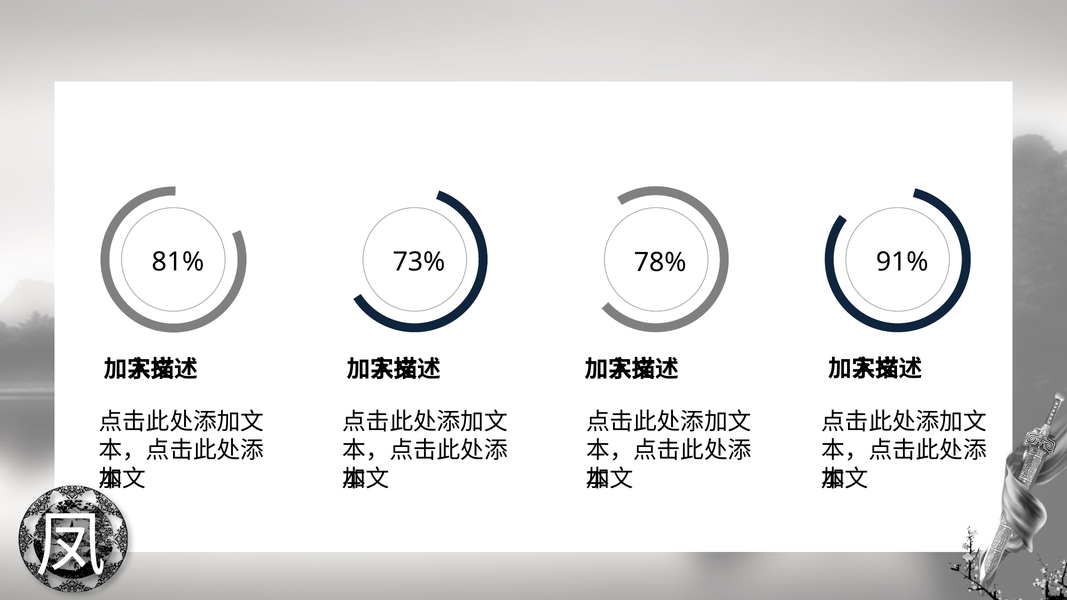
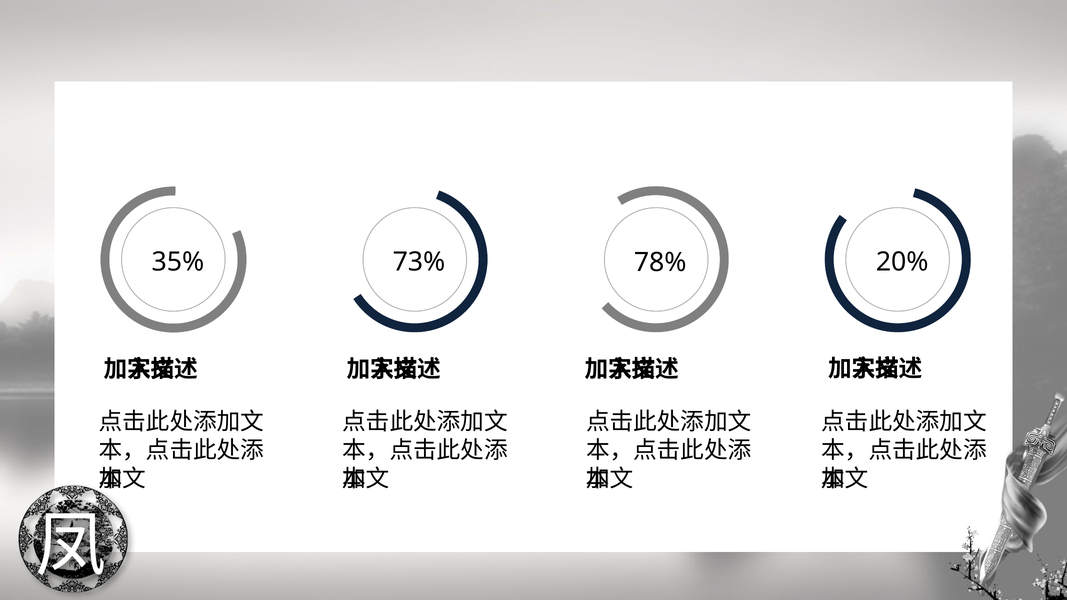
81%: 81% -> 35% (178, 262)
91%: 91% -> 20% (902, 262)
